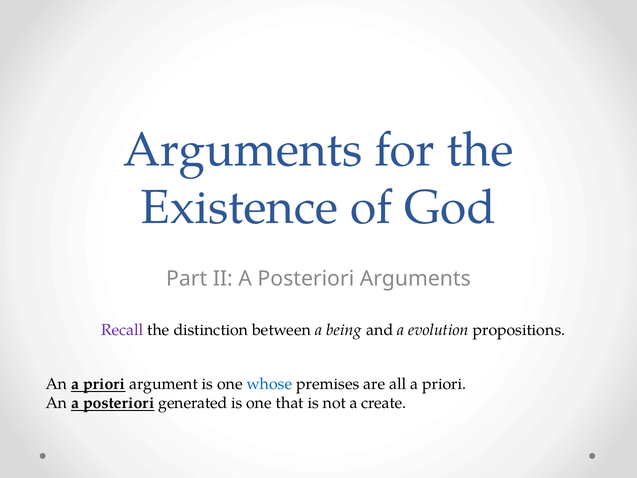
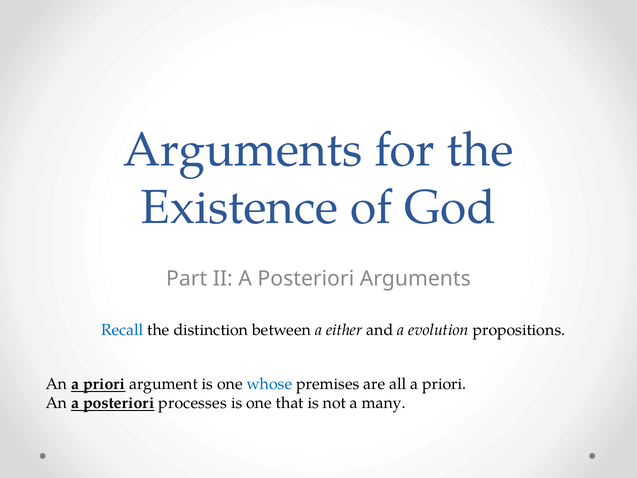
Recall colour: purple -> blue (122, 330)
being: being -> either (344, 330)
generated: generated -> processes (193, 403)
create: create -> many (384, 403)
